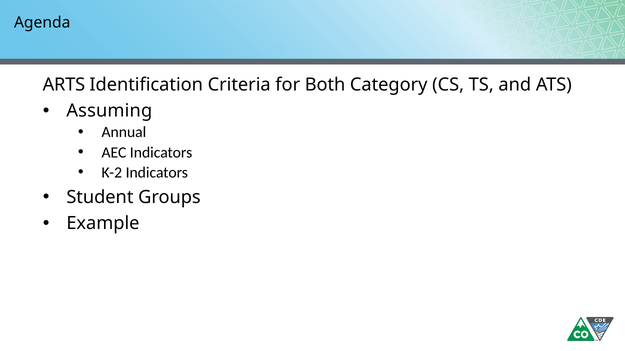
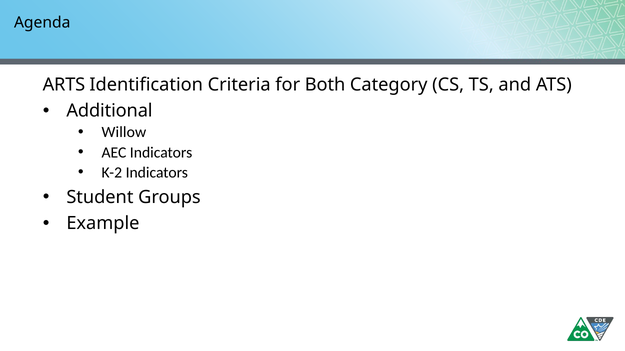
Assuming: Assuming -> Additional (109, 111)
Annual: Annual -> Willow (124, 132)
